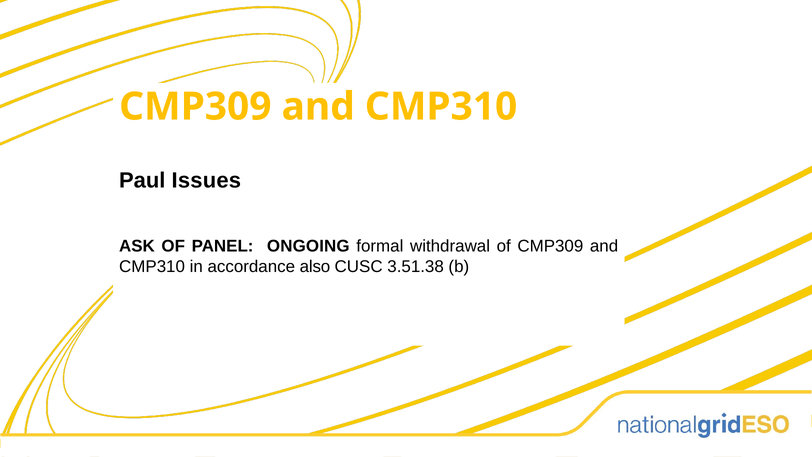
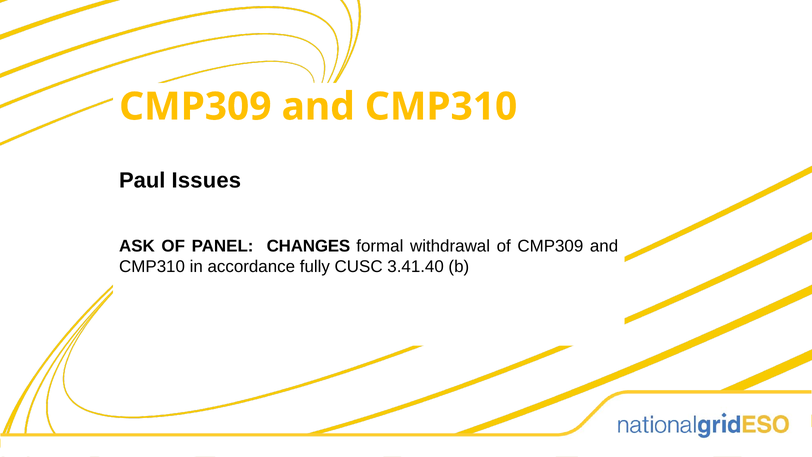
ONGOING: ONGOING -> CHANGES (308, 246)
also: also -> fully (315, 266)
3.51.38: 3.51.38 -> 3.41.40 (416, 266)
